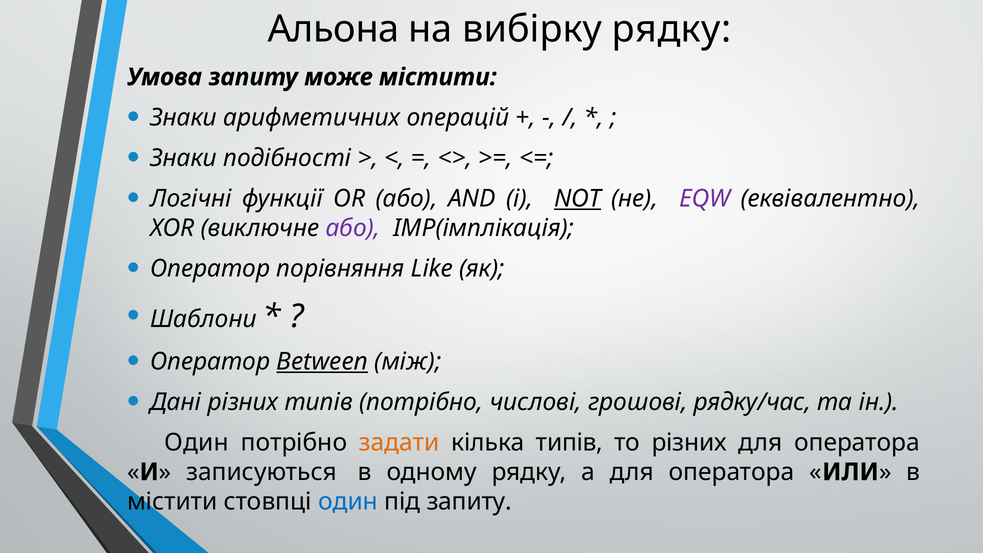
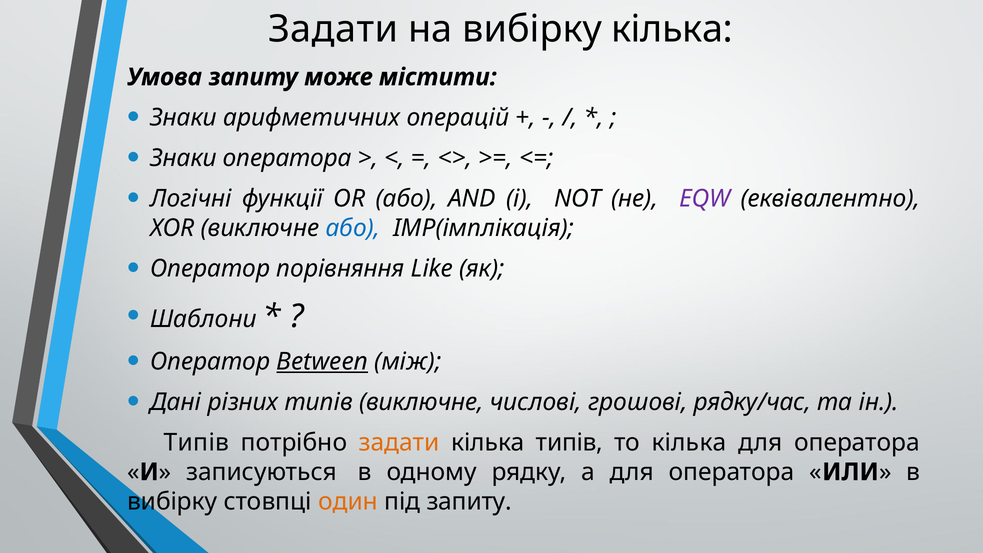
Альона: Альона -> Задати (333, 29)
вибірку рядку: рядку -> кілька (672, 29)
Знаки подібності: подібності -> оператора (287, 158)
NOT underline: present -> none (578, 199)
або colour: purple -> blue (353, 228)
типів потрібно: потрібно -> виключне (421, 402)
Один: Один -> Типів (196, 443)
то різних: різних -> кілька (689, 443)
містити: містити -> вибірку (172, 501)
один colour: blue -> orange (348, 501)
